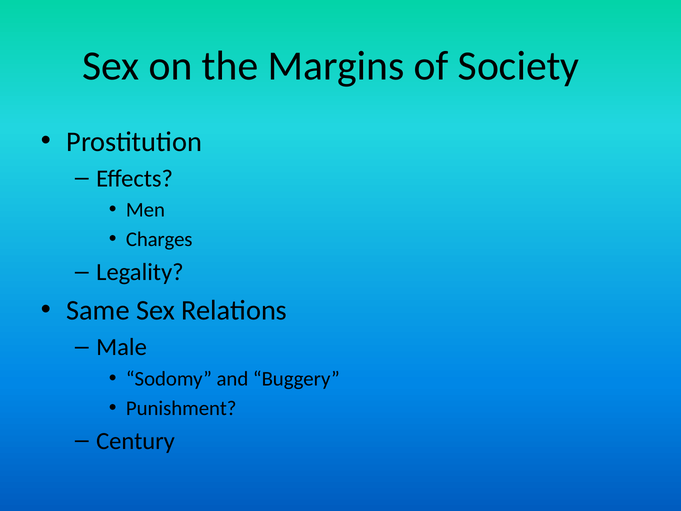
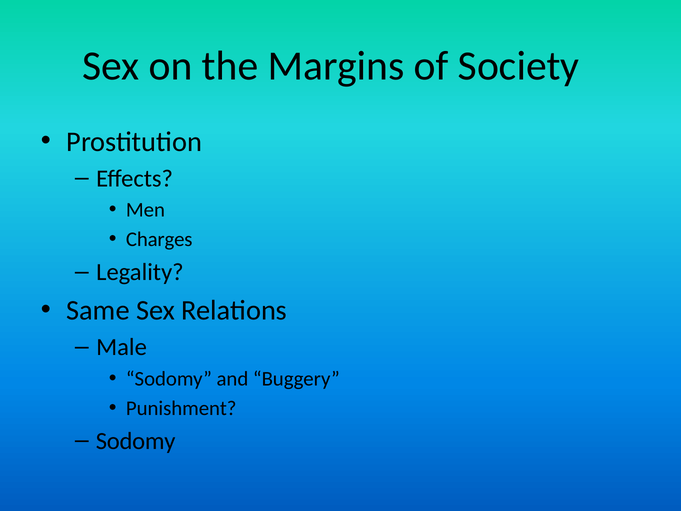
Century: Century -> Sodomy (136, 441)
